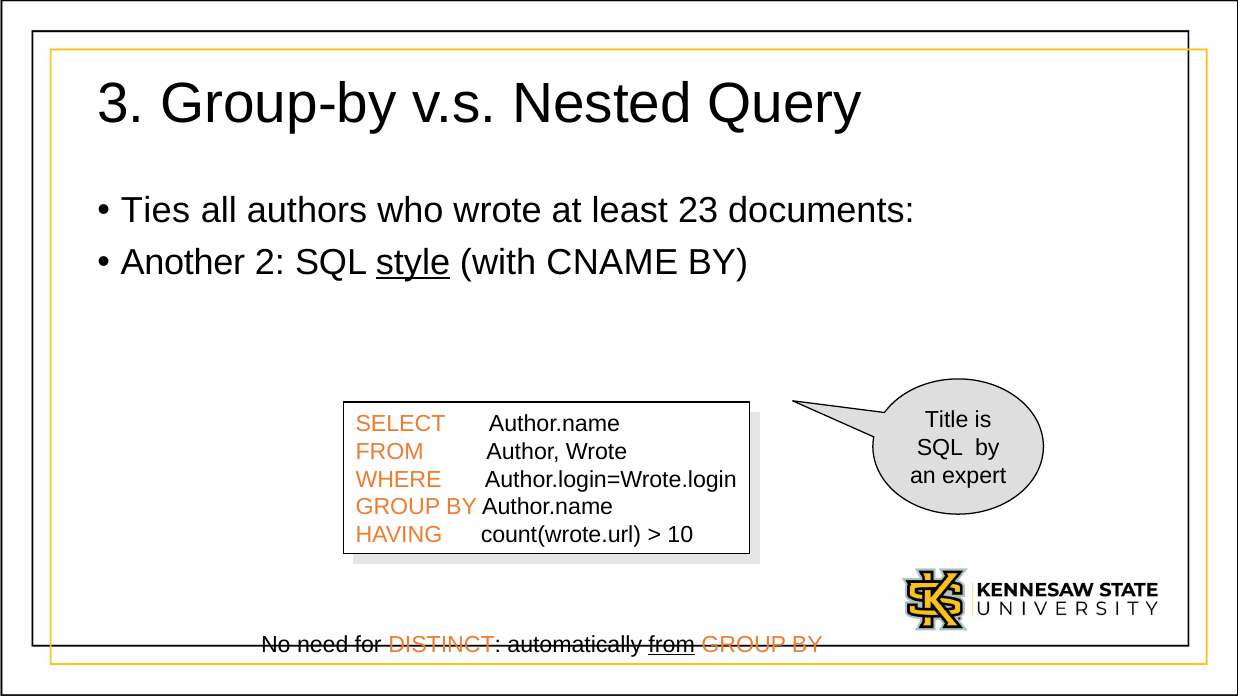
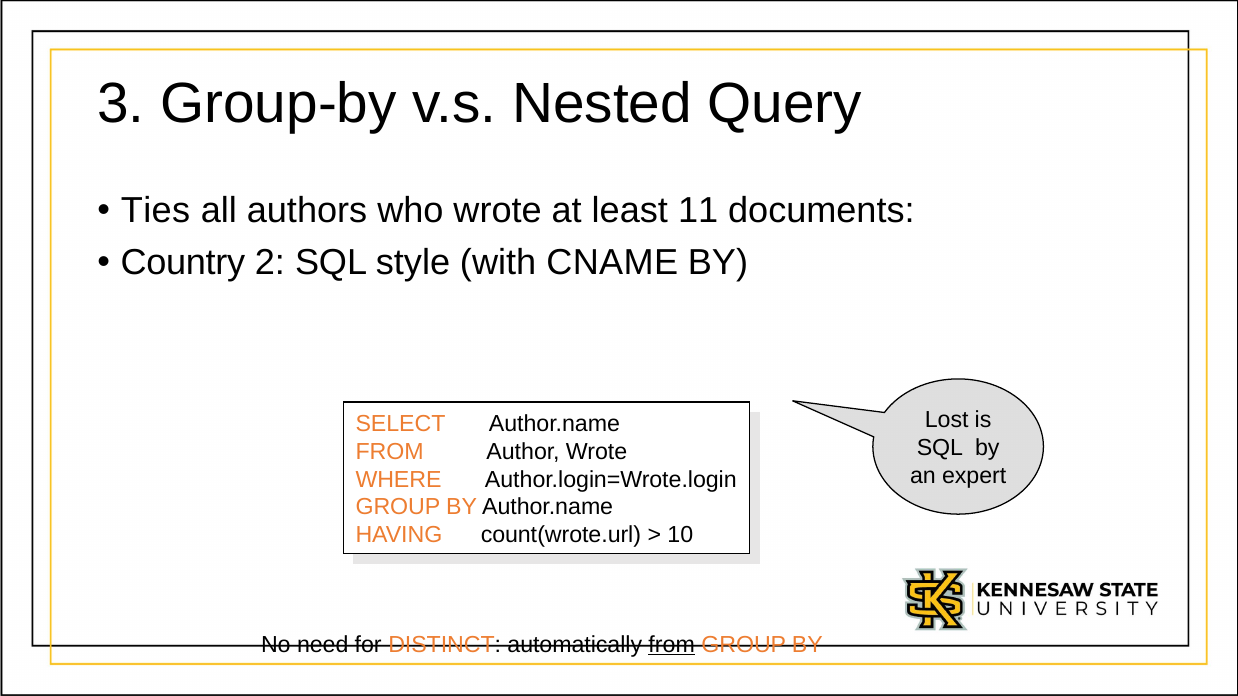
23: 23 -> 11 (698, 211)
Another: Another -> Country (183, 263)
style underline: present -> none (413, 263)
Title: Title -> Lost (947, 421)
